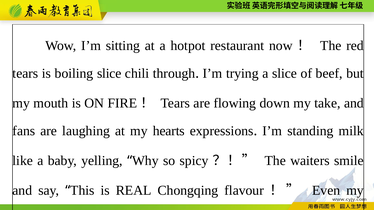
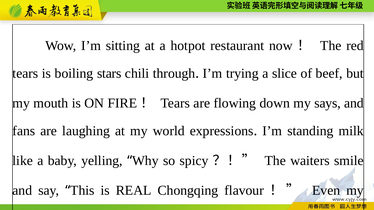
boiling slice: slice -> stars (109, 73)
take: take -> says (328, 103)
hearts: hearts -> world (169, 131)
